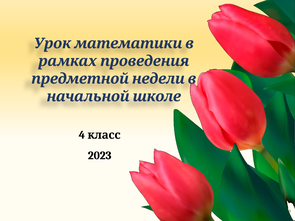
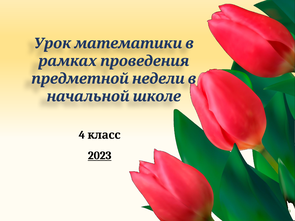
2023 underline: none -> present (100, 156)
